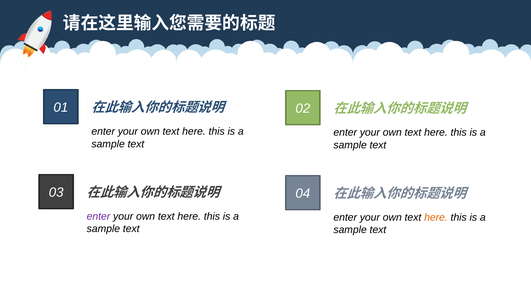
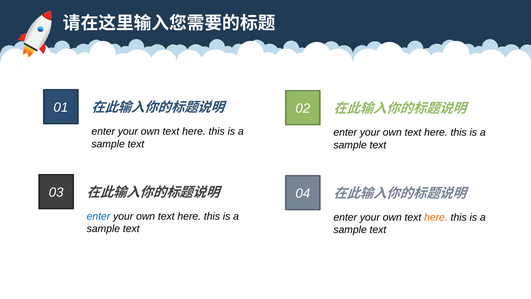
enter colour: purple -> blue (98, 216)
